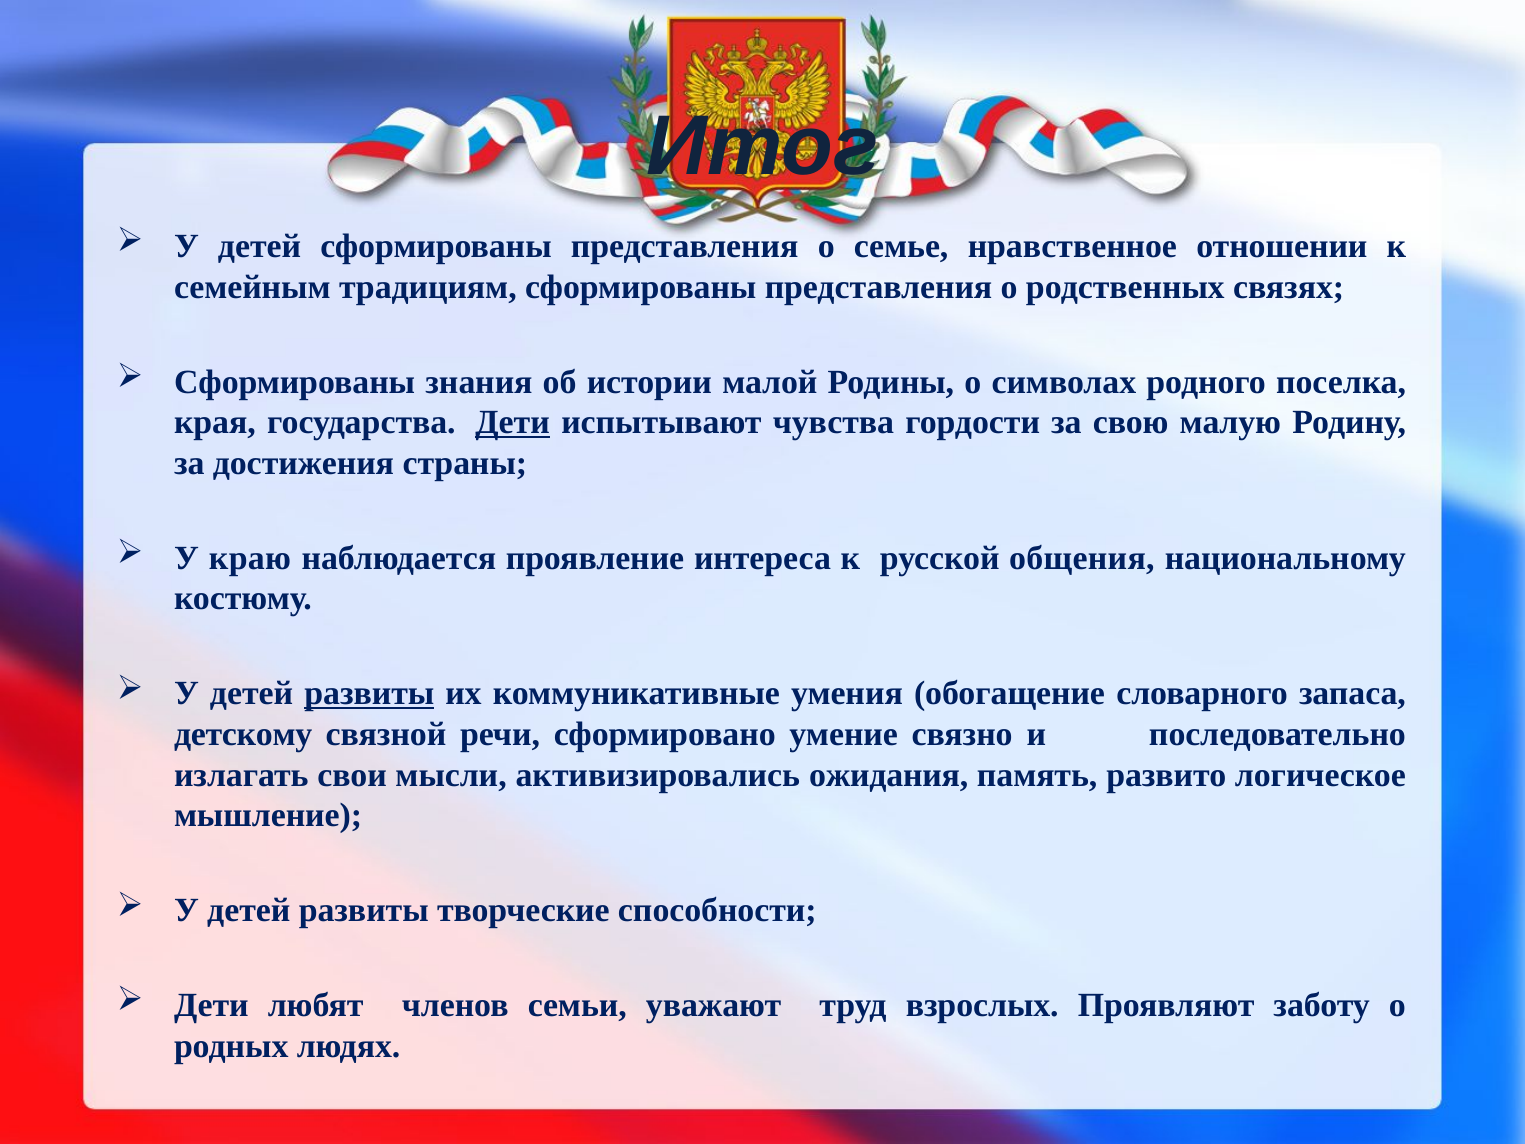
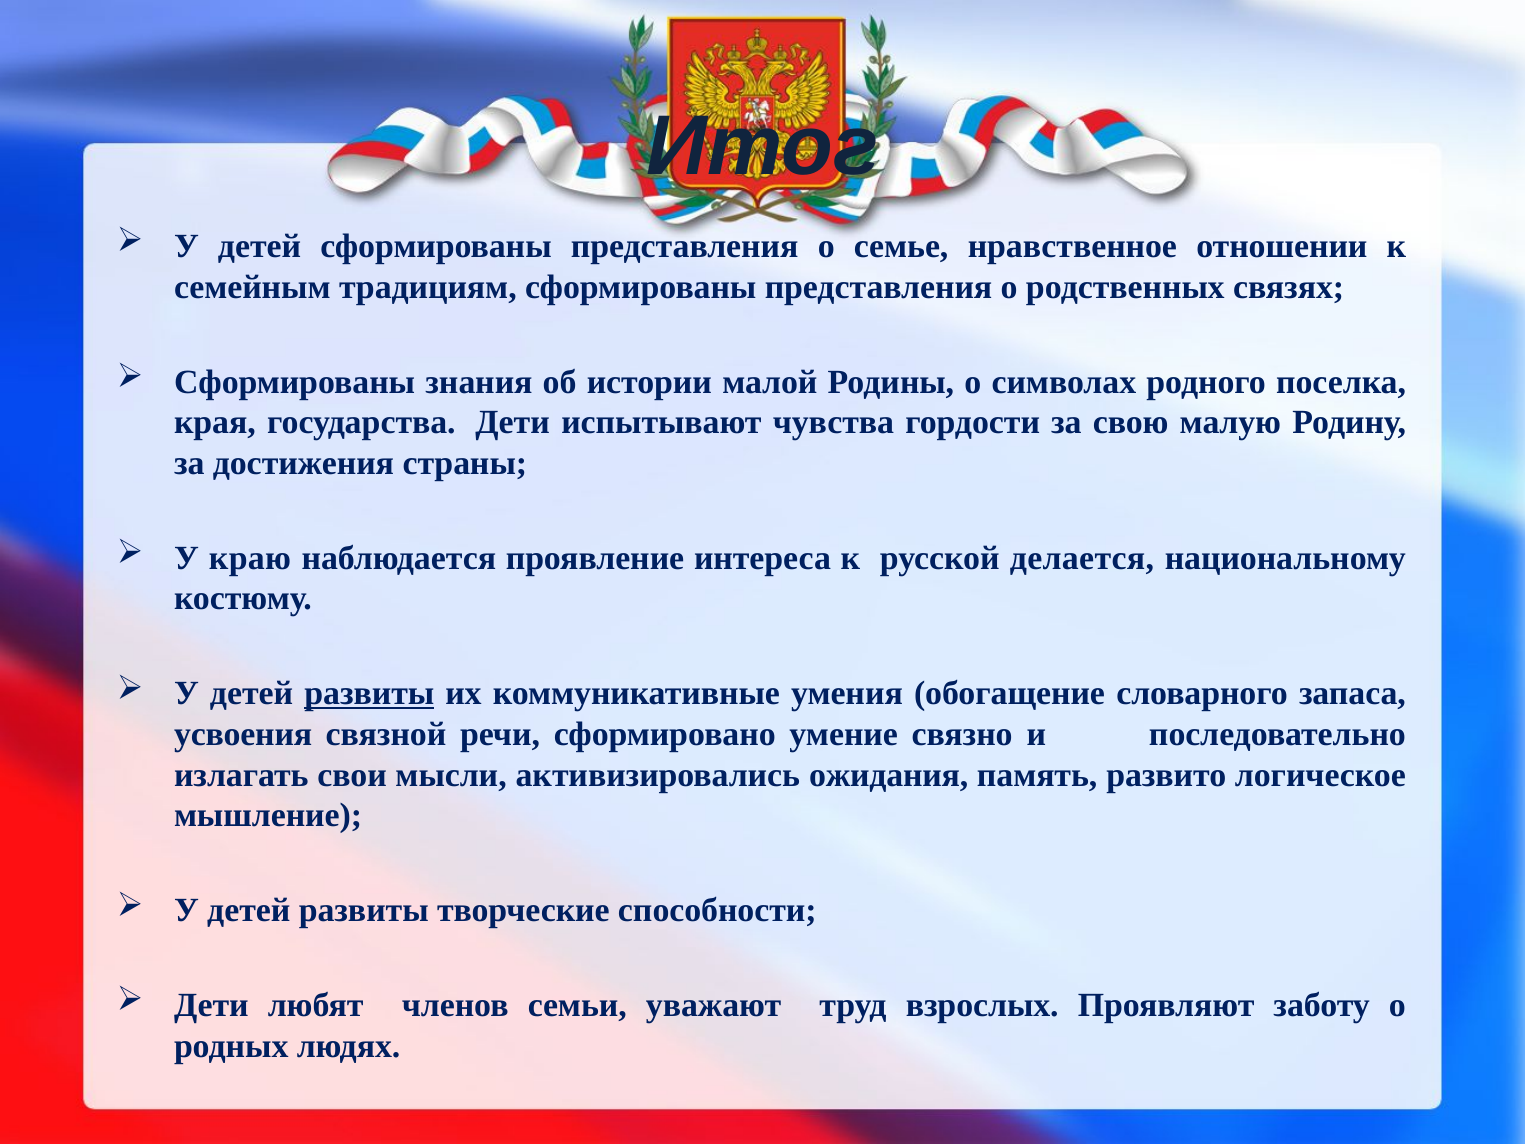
Дети underline: present -> none (513, 422)
общения: общения -> делается (1082, 558)
детскому: детскому -> усвоения (243, 734)
